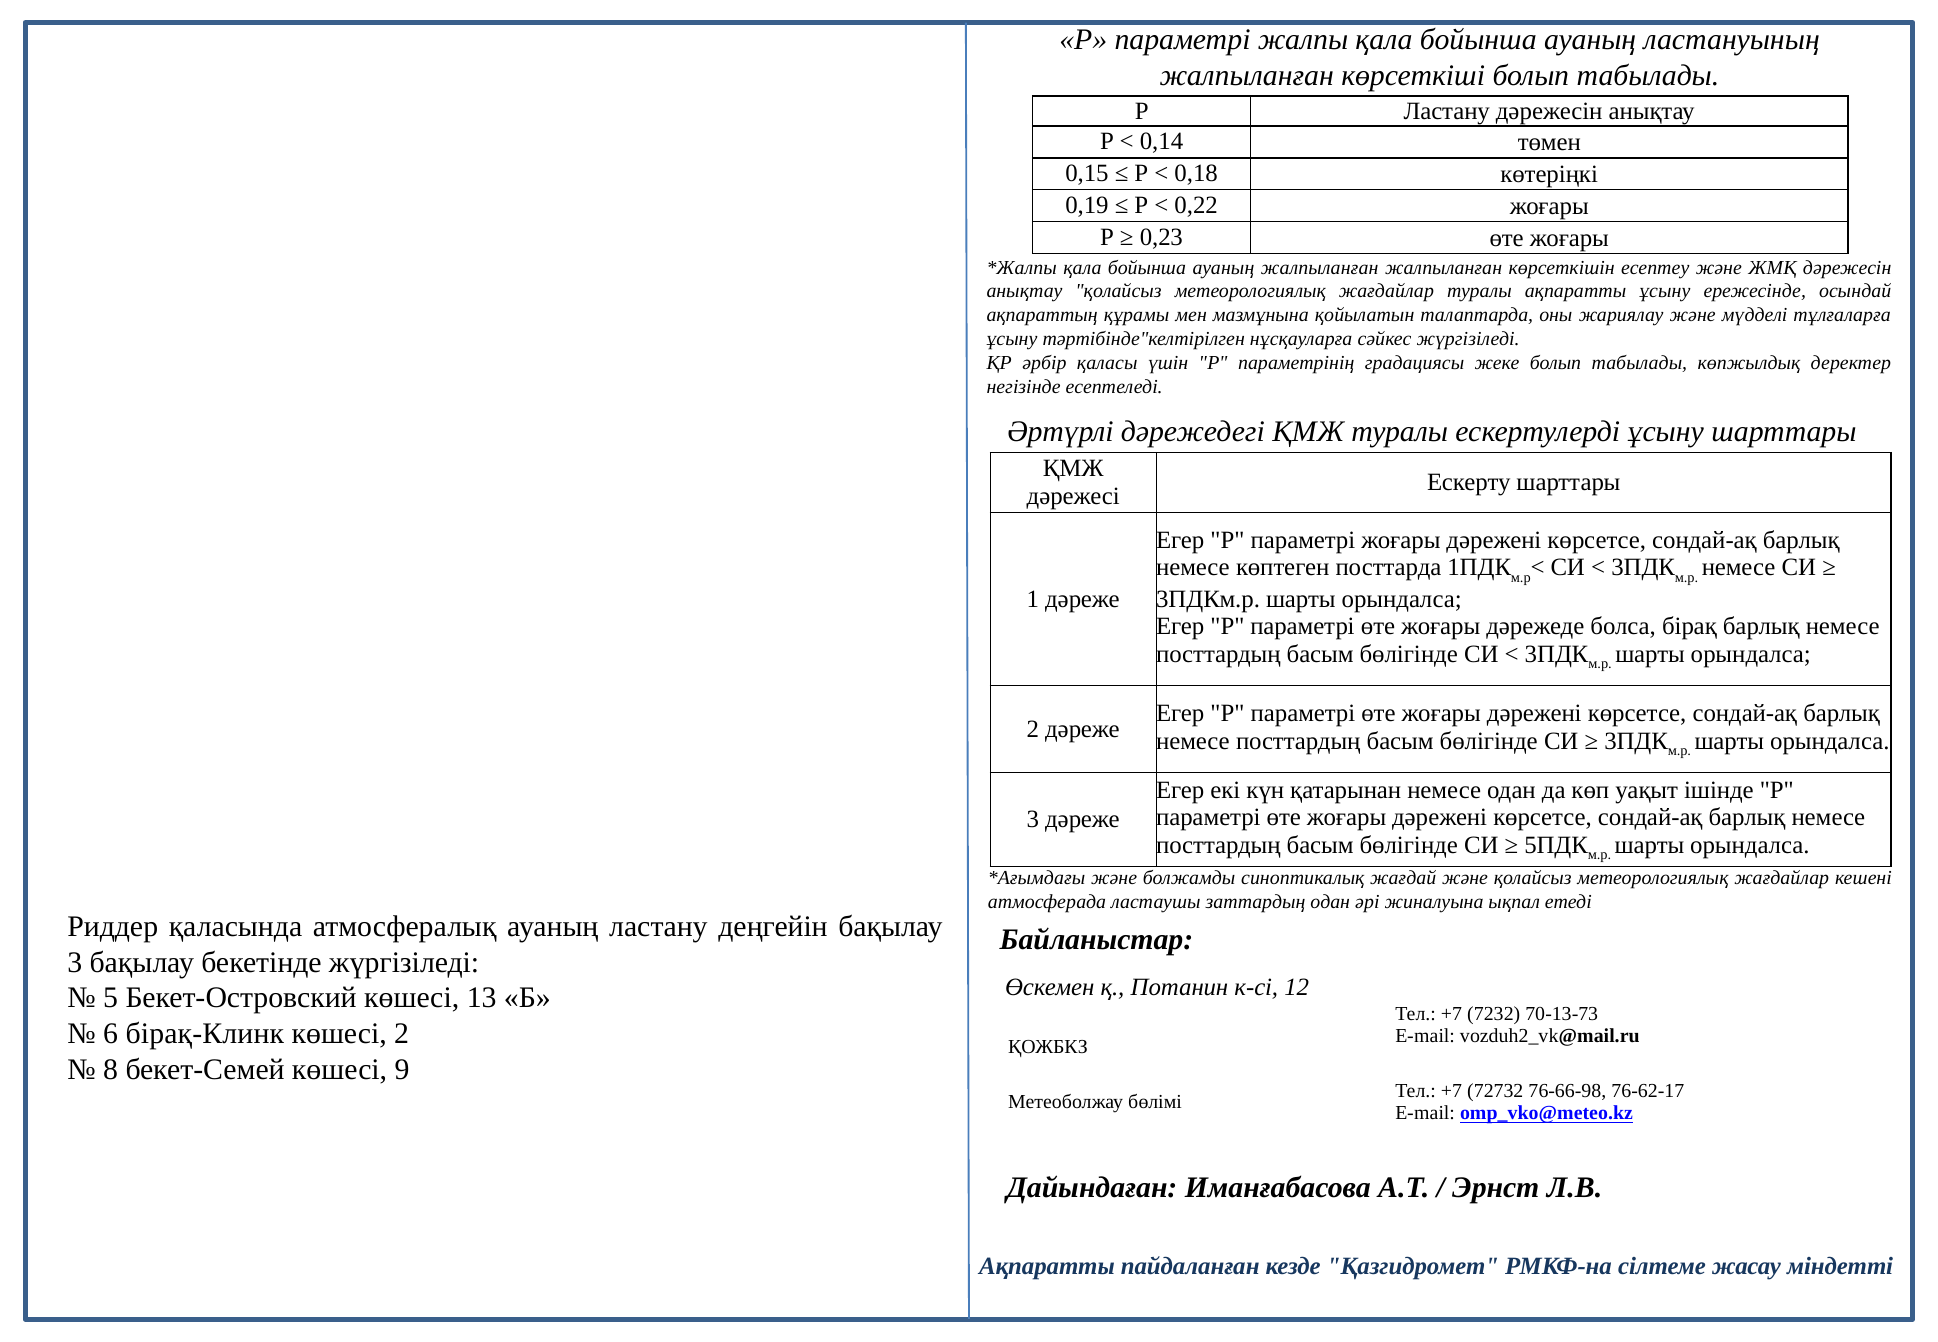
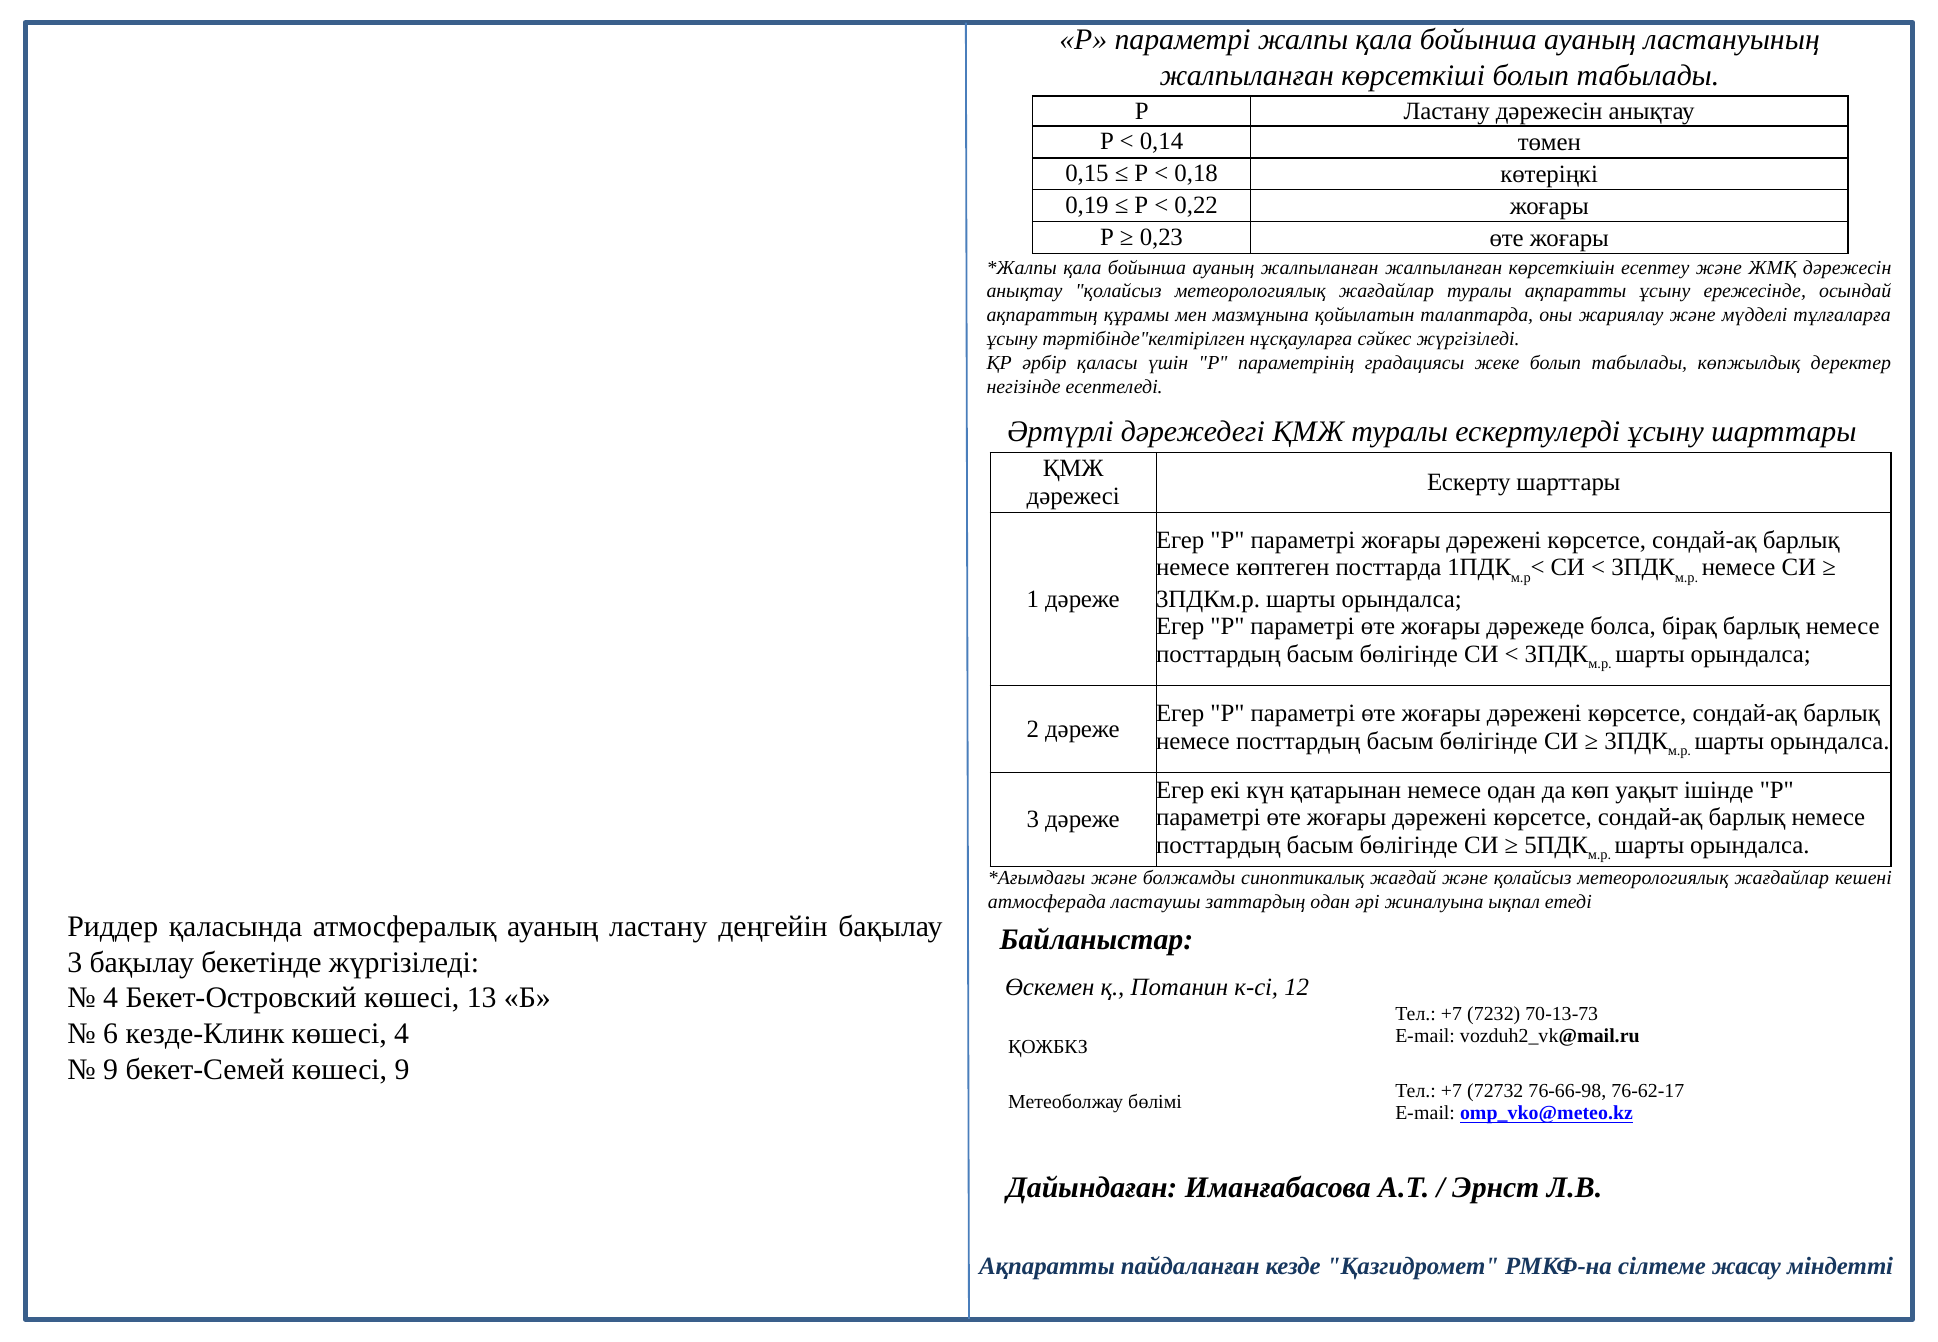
5: 5 -> 4 (111, 998)
бірақ-Клинк: бірақ-Клинк -> кезде-Клинк (205, 1034)
көшесі 2: 2 -> 4 (402, 1034)
8: 8 -> 9 (111, 1069)
